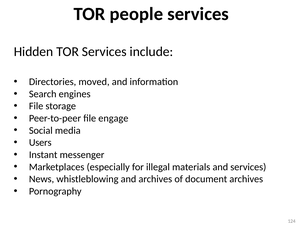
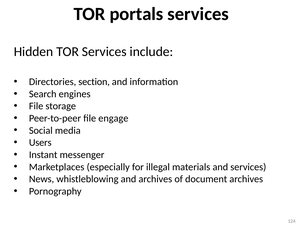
people: people -> portals (136, 14)
moved: moved -> section (94, 82)
